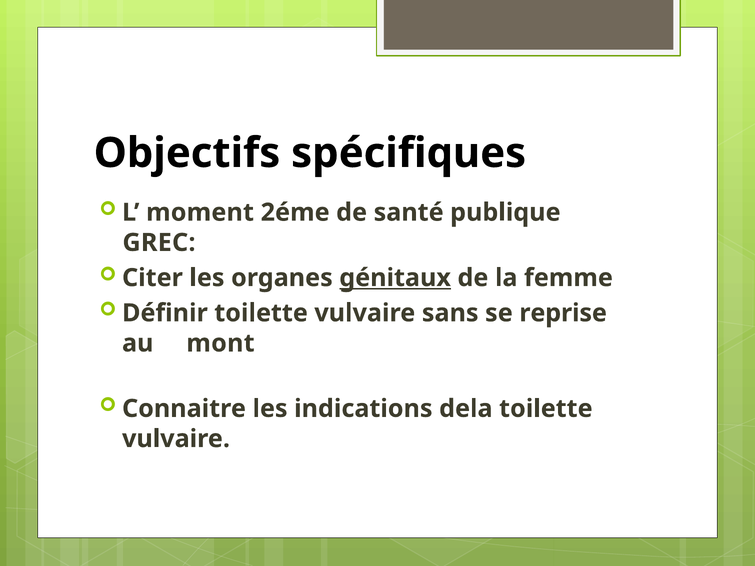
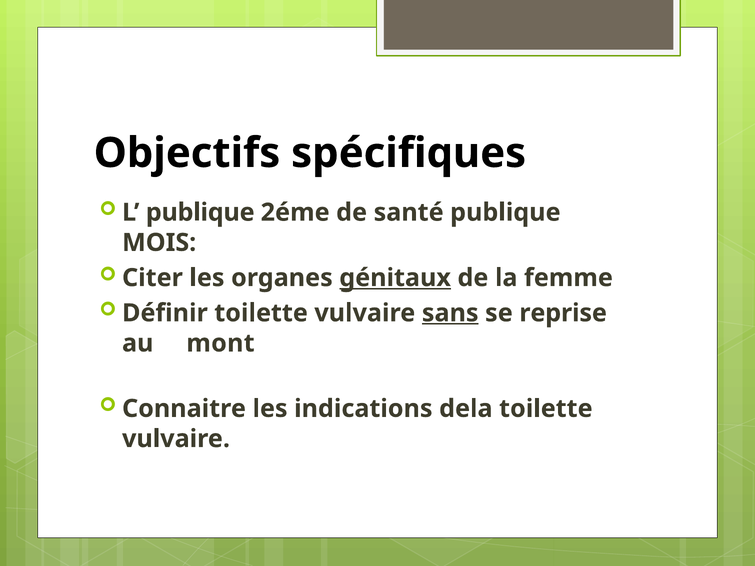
L moment: moment -> publique (200, 213)
GREC: GREC -> MOIS (159, 243)
sans underline: none -> present (450, 313)
